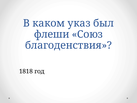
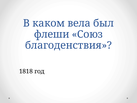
указ: указ -> вела (79, 23)
